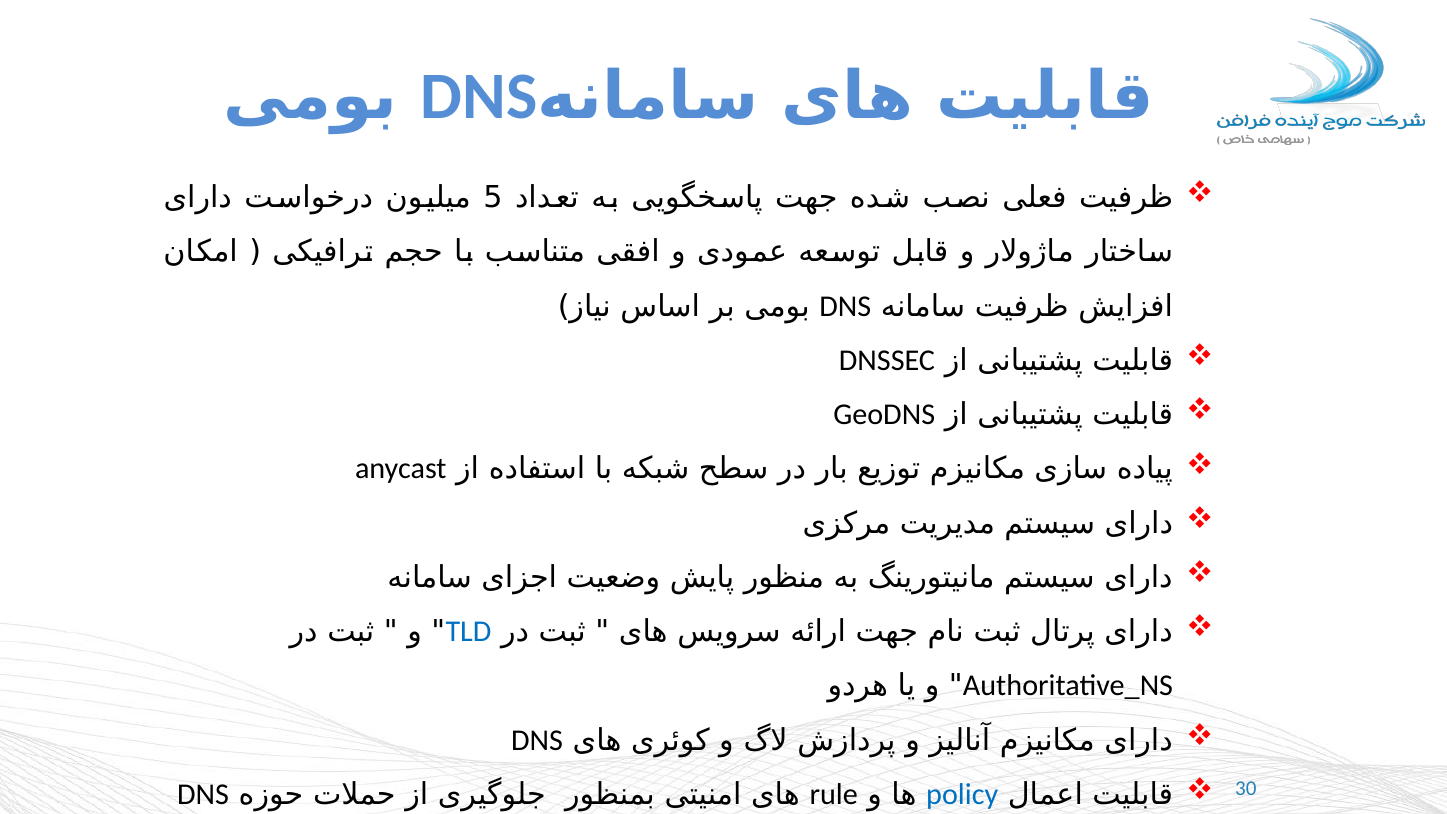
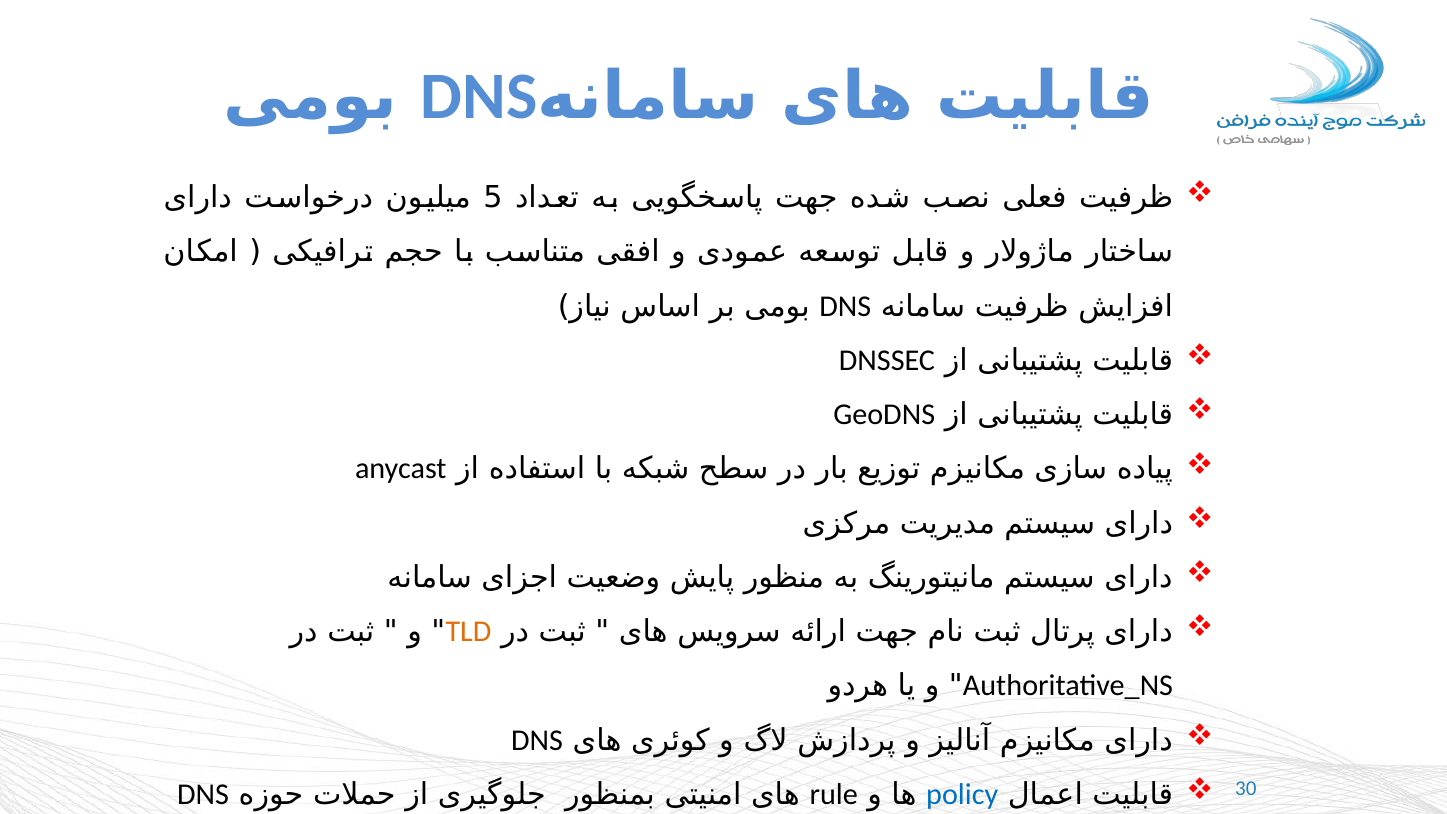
TLD colour: blue -> orange (468, 632)
